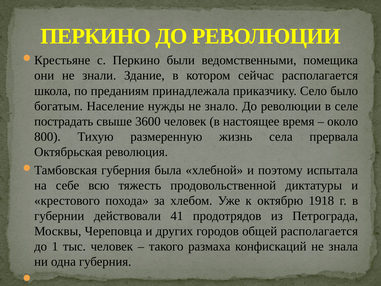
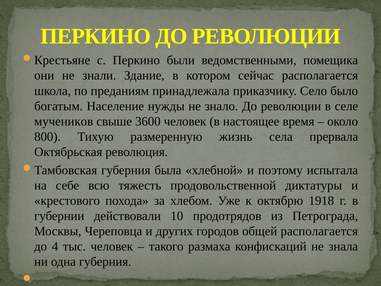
пострадать: пострадать -> мучеников (64, 121)
41: 41 -> 10 (177, 216)
1: 1 -> 4 (55, 246)
